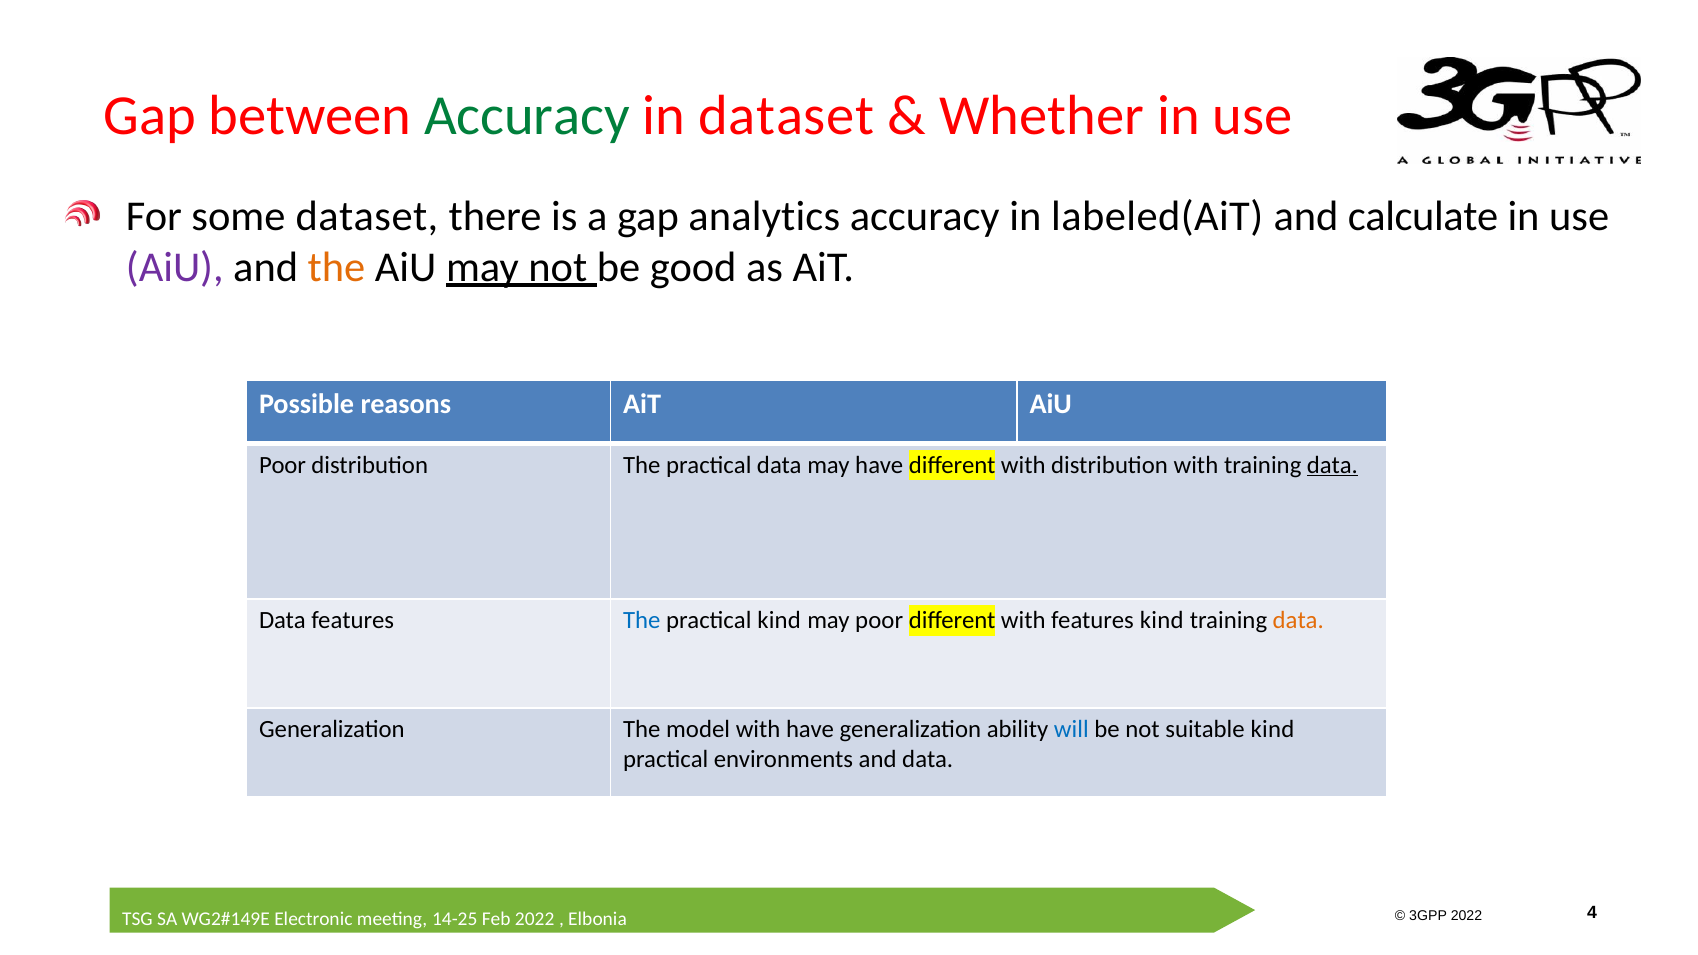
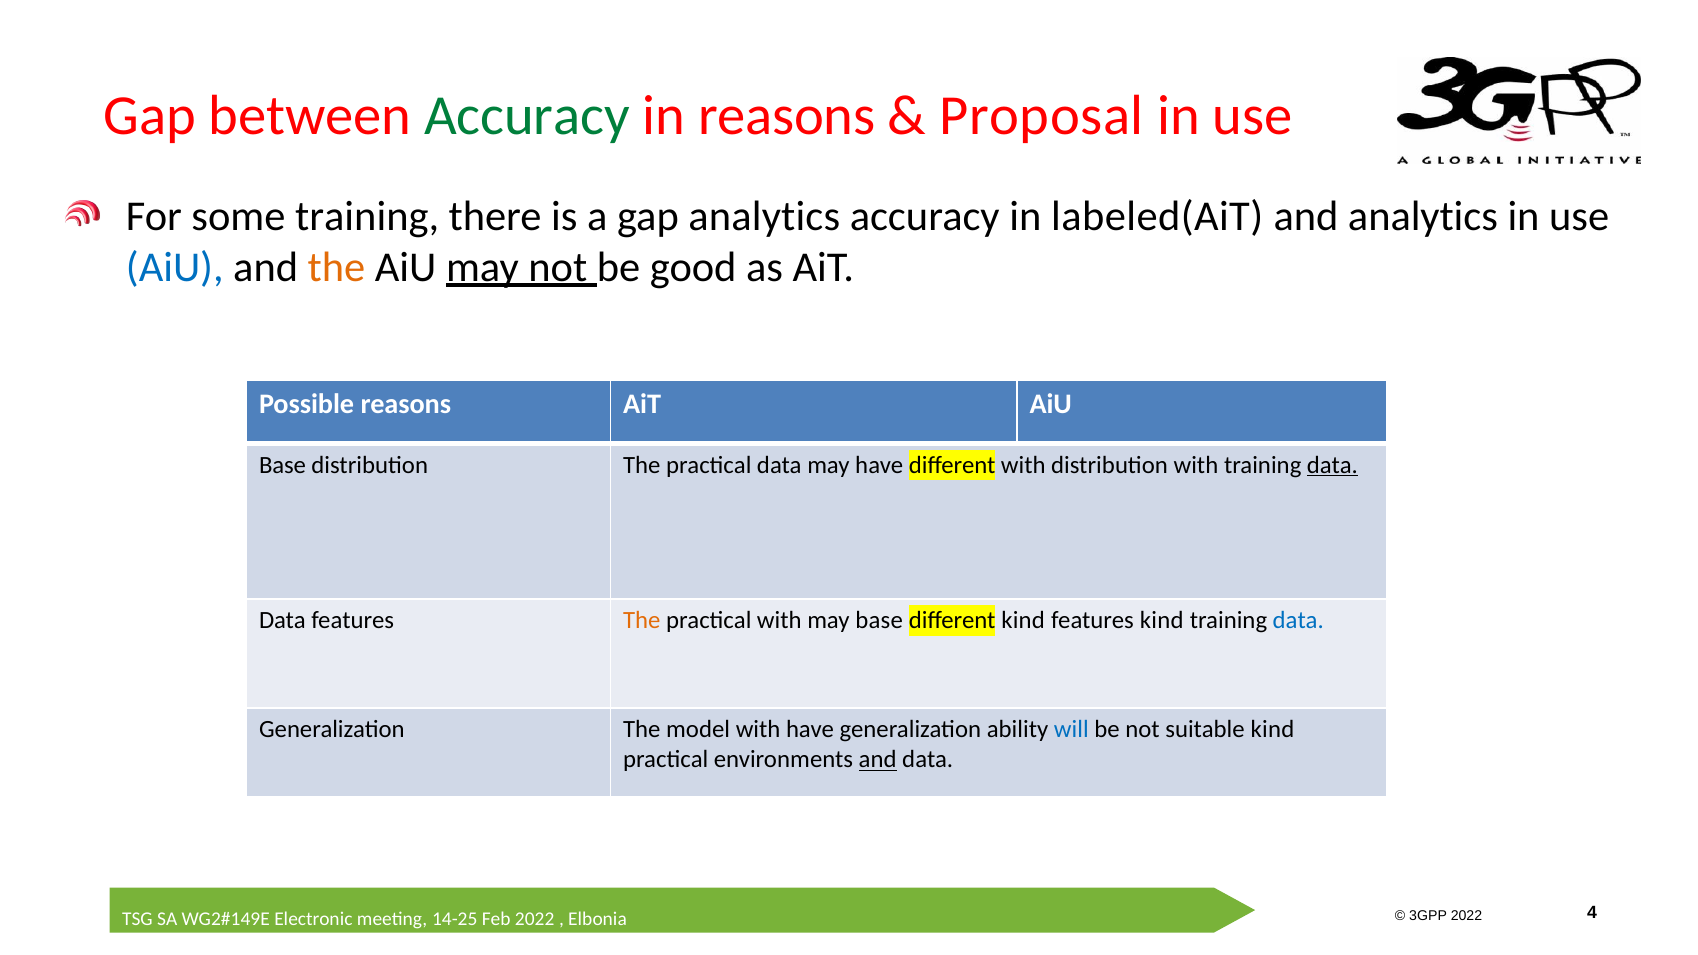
in dataset: dataset -> reasons (787, 115)
Whether: Whether -> Proposal (1042, 115)
some dataset: dataset -> training (367, 216)
and calculate: calculate -> analytics (1423, 216)
AiU colour: purple -> blue (175, 267)
Poor: Poor -> Base (282, 465)
The colour: blue -> orange (642, 621)
practical kind: kind -> with (779, 621)
may poor: poor -> base (879, 621)
with: with -> kind (1023, 621)
data colour: orange -> blue (1298, 621)
and underline: none -> present (878, 760)
